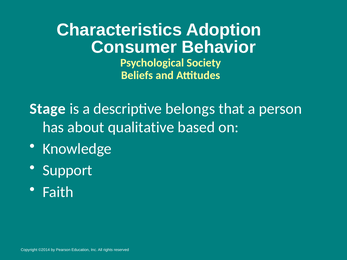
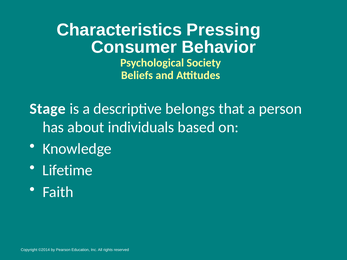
Adoption: Adoption -> Pressing (224, 30)
qualitative: qualitative -> individuals (141, 127)
Support: Support -> Lifetime (67, 171)
